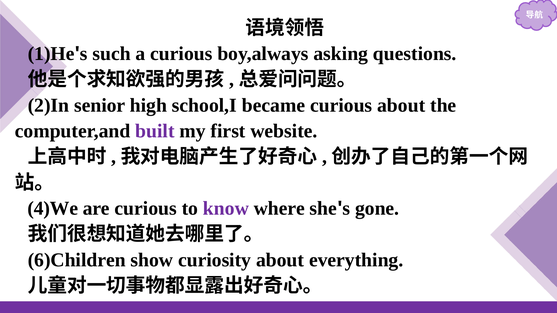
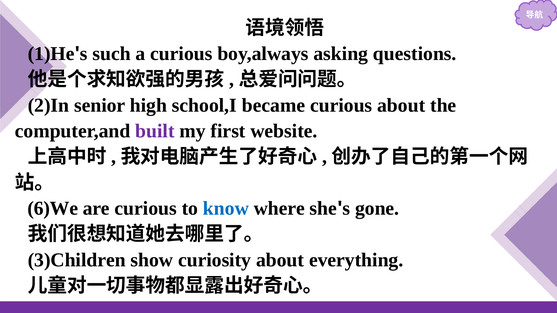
4)We: 4)We -> 6)We (53, 208)
know colour: purple -> blue (226, 208)
6)Children: 6)Children -> 3)Children (77, 260)
